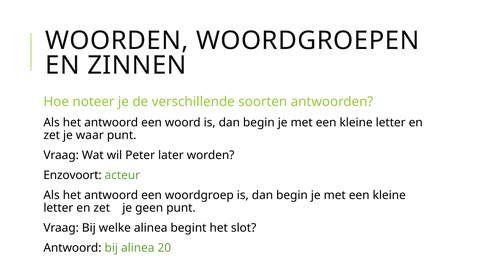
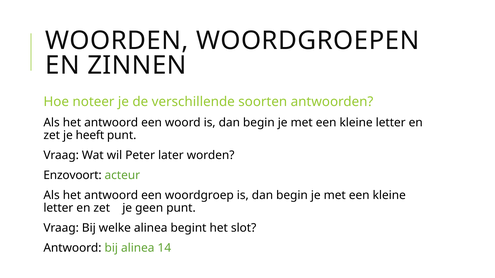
waar: waar -> heeft (90, 135)
20: 20 -> 14 (164, 248)
